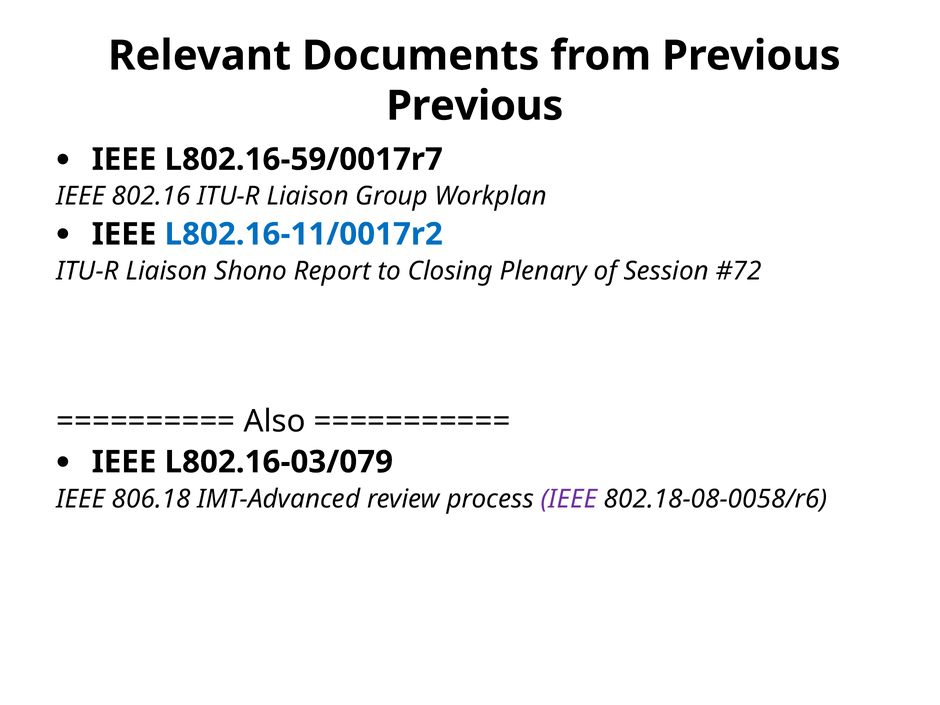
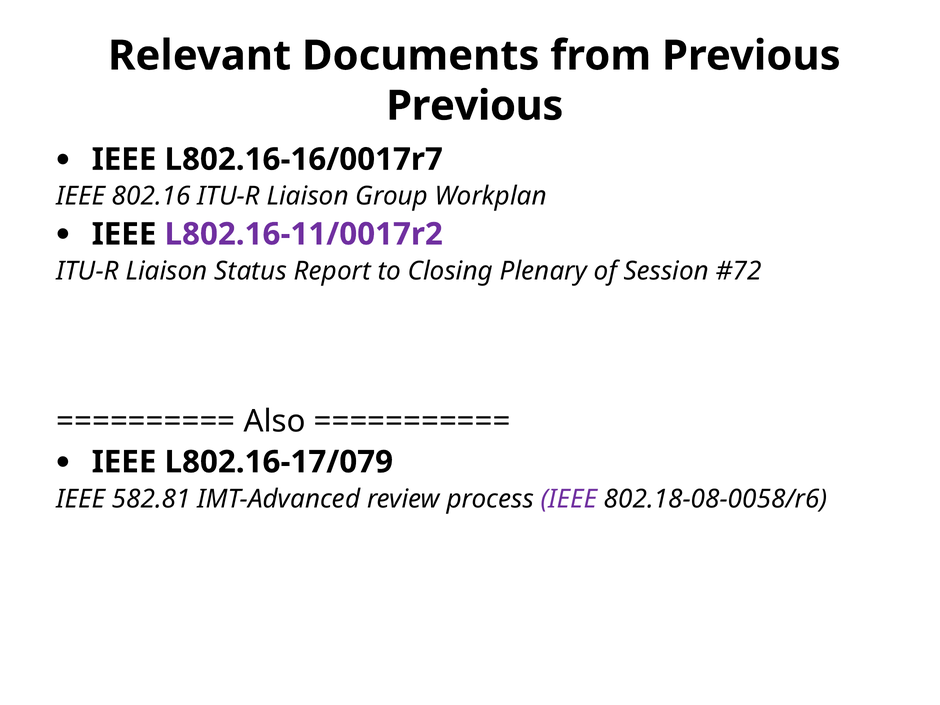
L802.16-59/0017r7: L802.16-59/0017r7 -> L802.16-16/0017r7 (304, 159)
L802.16-11/0017r2 colour: blue -> purple (304, 234)
Shono: Shono -> Status (251, 271)
L802.16-03/079: L802.16-03/079 -> L802.16-17/079 (279, 462)
806.18: 806.18 -> 582.81 (151, 499)
